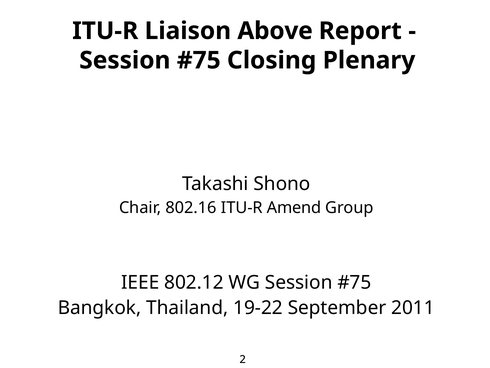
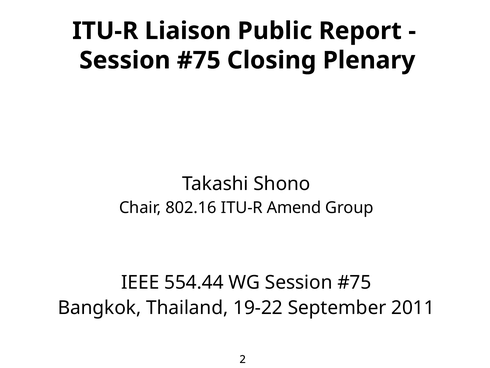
Above: Above -> Public (275, 31)
802.12: 802.12 -> 554.44 (194, 282)
